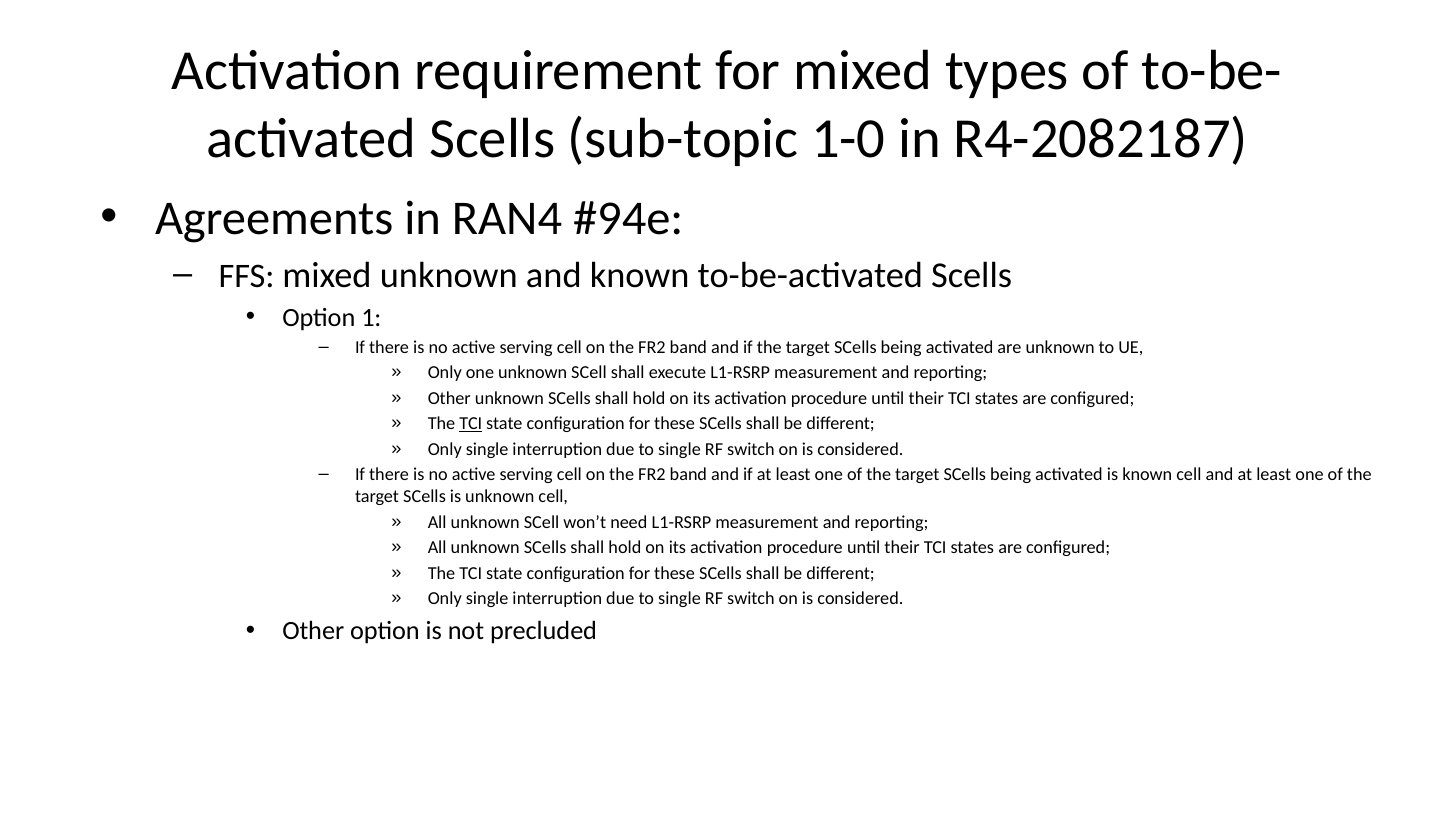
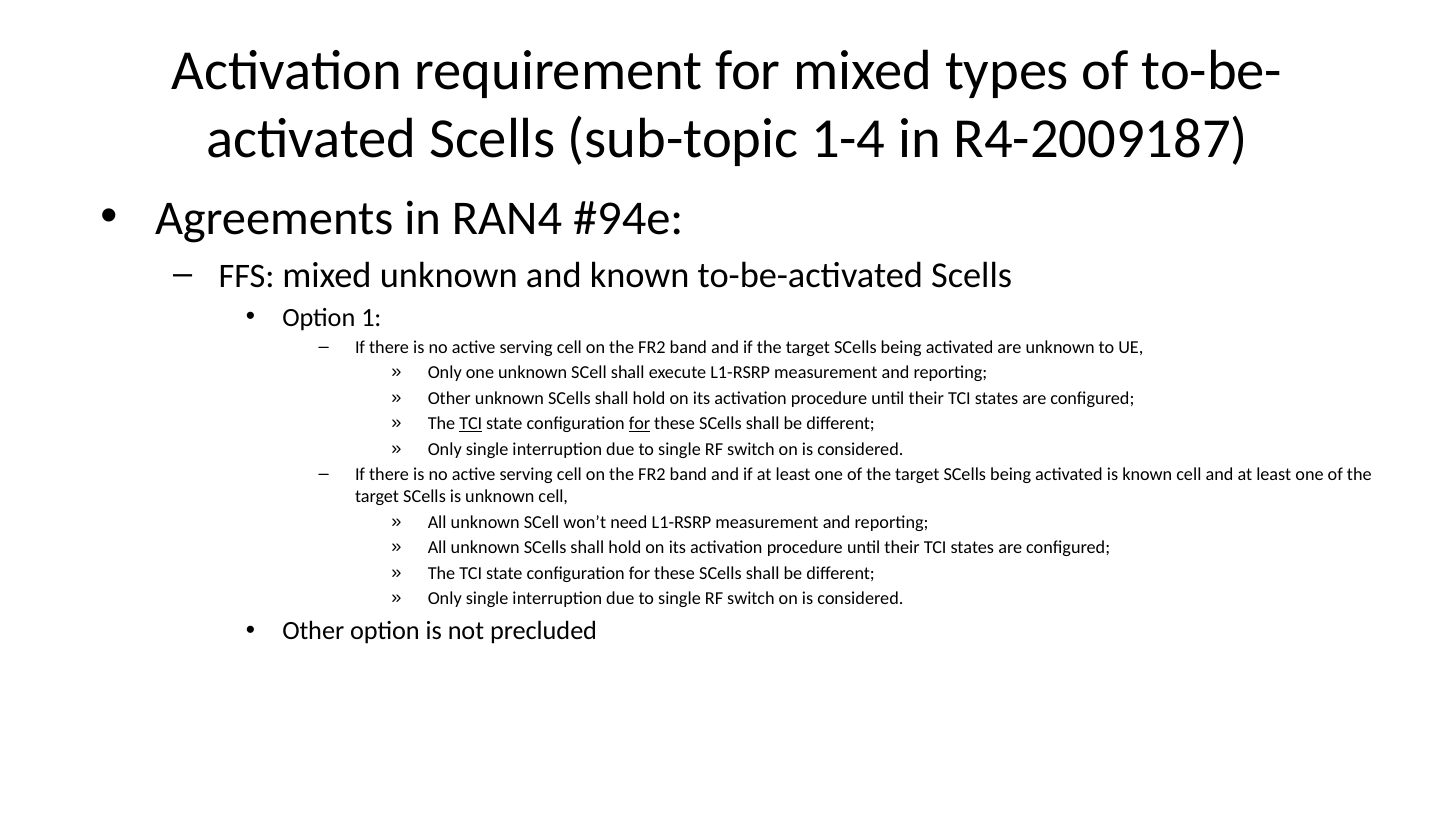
1-0: 1-0 -> 1-4 (848, 139)
R4-2082187: R4-2082187 -> R4-2009187 (1101, 139)
for underline: none -> present (640, 424)
